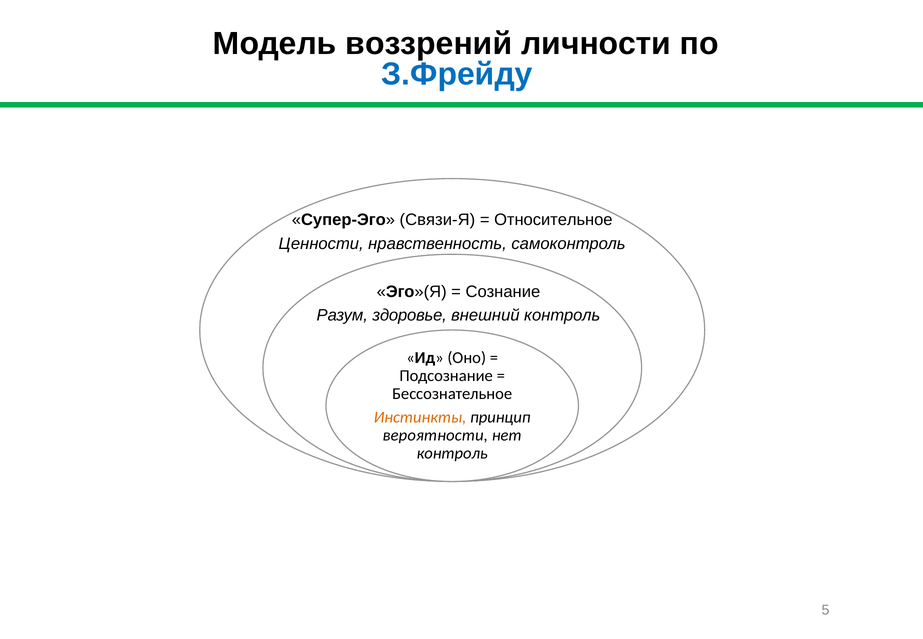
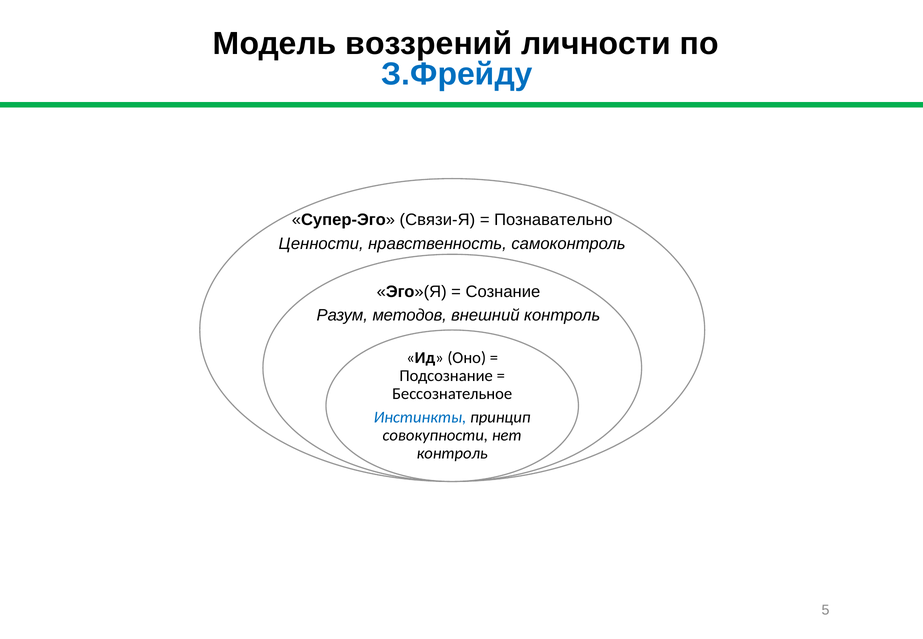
Относительное: Относительное -> Познавательно (553, 220)
здоровье: здоровье -> методов (410, 315)
Инстинкты colour: orange -> blue (420, 418)
вероятности: вероятности -> совокупности (435, 435)
